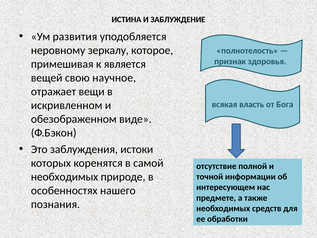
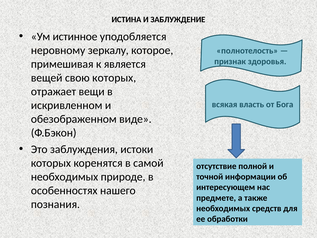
развития: развития -> истинное (75, 36)
свою научное: научное -> которых (114, 78)
